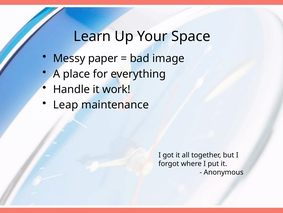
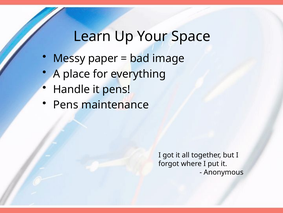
it work: work -> pens (116, 89)
Leap: Leap -> Pens (66, 105)
